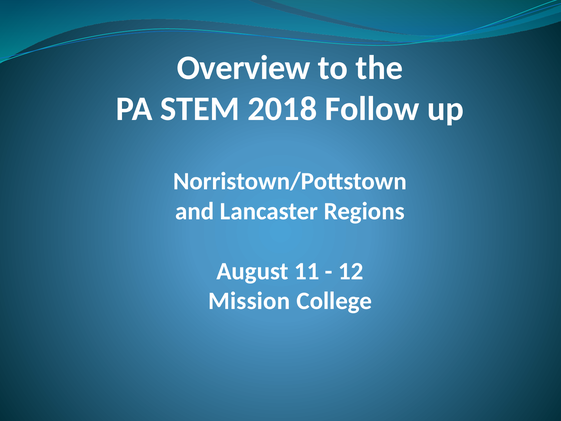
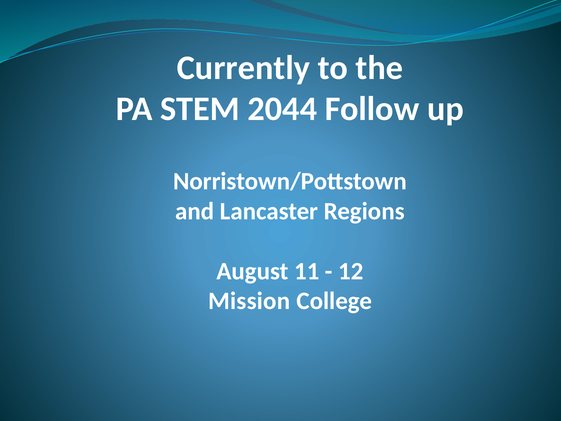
Overview: Overview -> Currently (243, 68)
2018: 2018 -> 2044 (282, 109)
